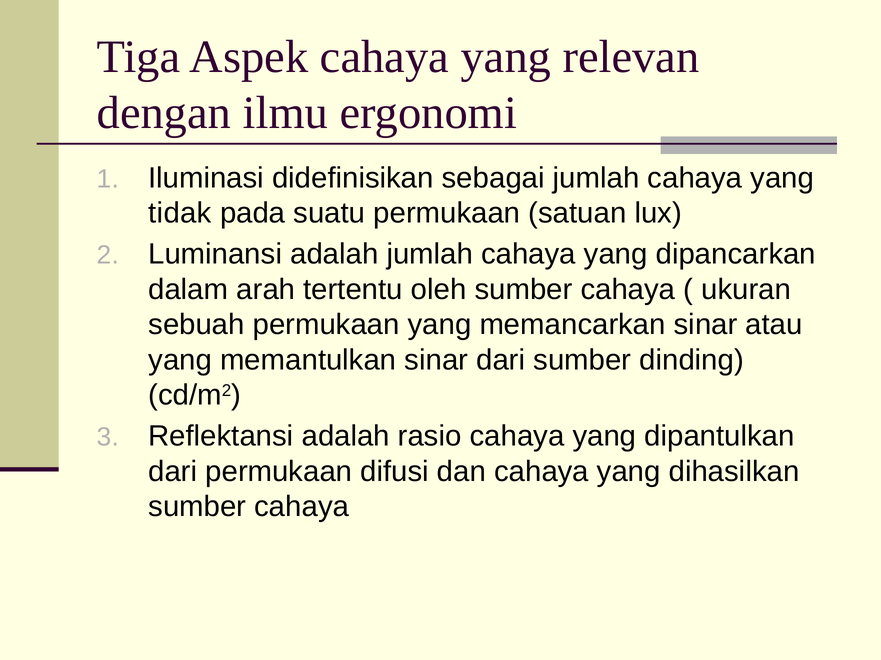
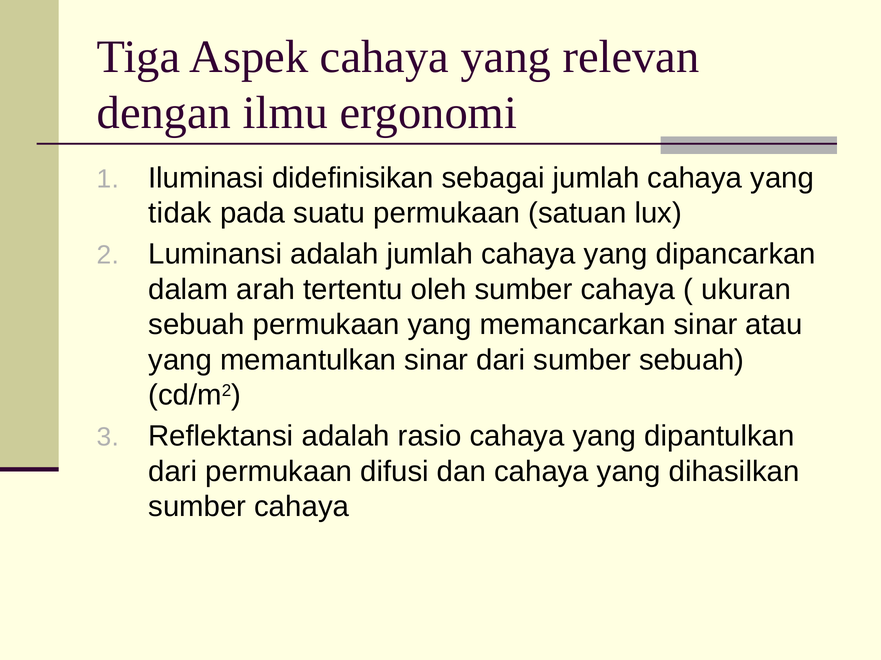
sumber dinding: dinding -> sebuah (692, 360)
